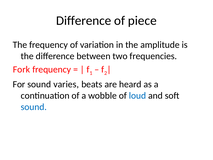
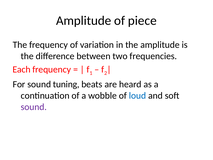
Difference: Difference -> Amplitude (84, 21)
Fork: Fork -> Each (22, 69)
varies: varies -> tuning (66, 84)
sound colour: blue -> purple (34, 107)
